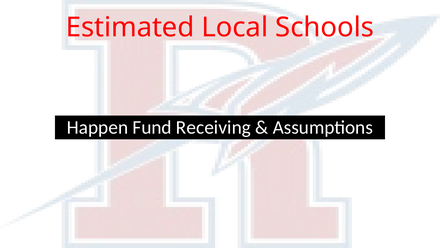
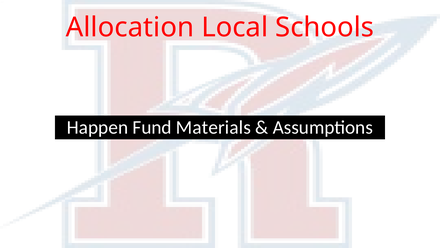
Estimated: Estimated -> Allocation (130, 27)
Receiving: Receiving -> Materials (213, 127)
